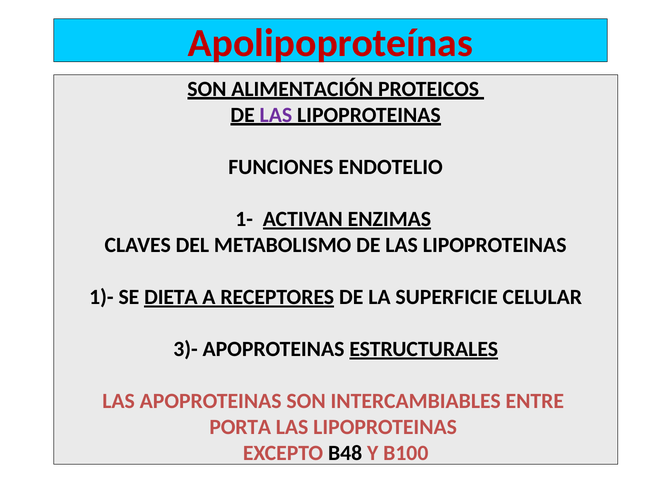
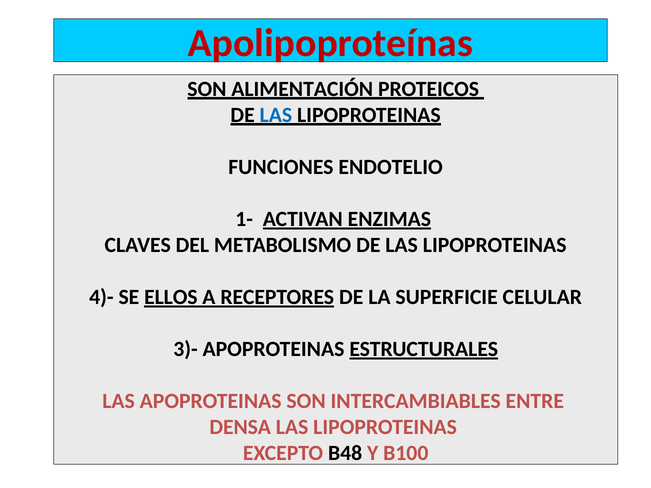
LAS colour: purple -> blue (276, 115)
1)-: 1)- -> 4)- (101, 297)
DIETA: DIETA -> ELLOS (171, 297)
PORTA: PORTA -> DENSA (240, 427)
